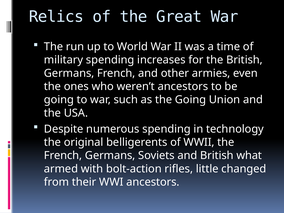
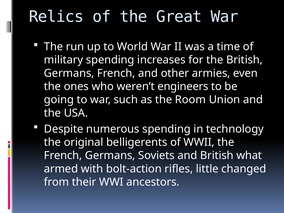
weren’t ancestors: ancestors -> engineers (183, 86)
the Going: Going -> Room (190, 100)
